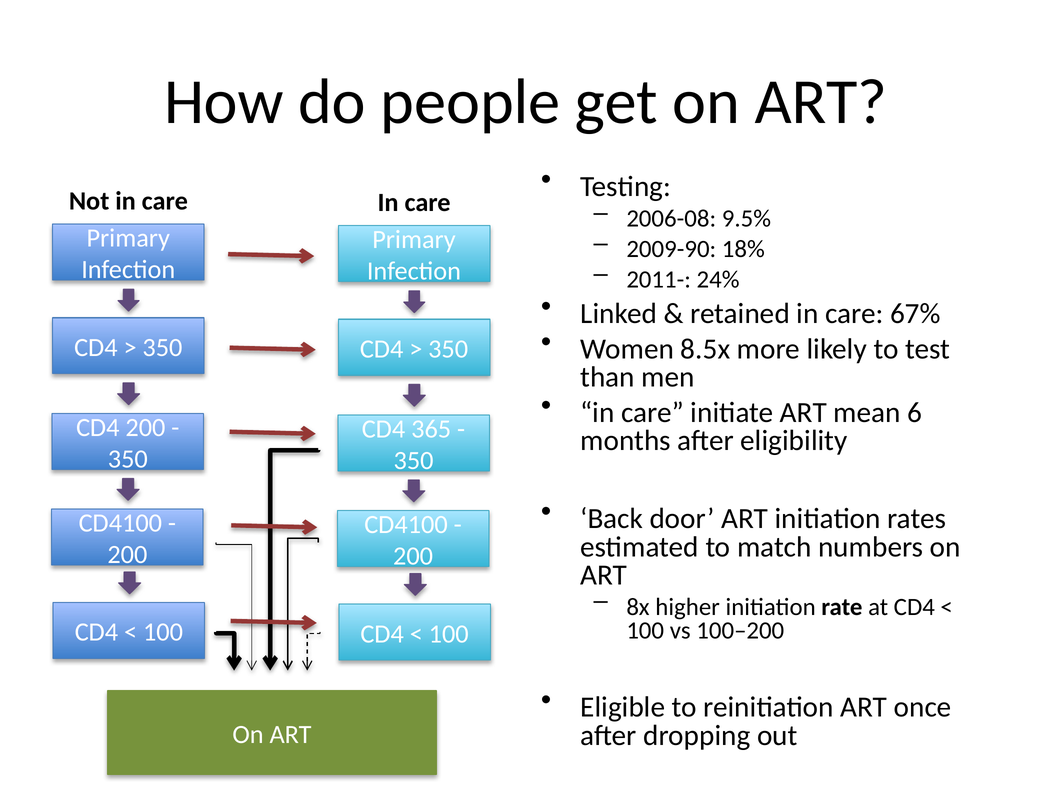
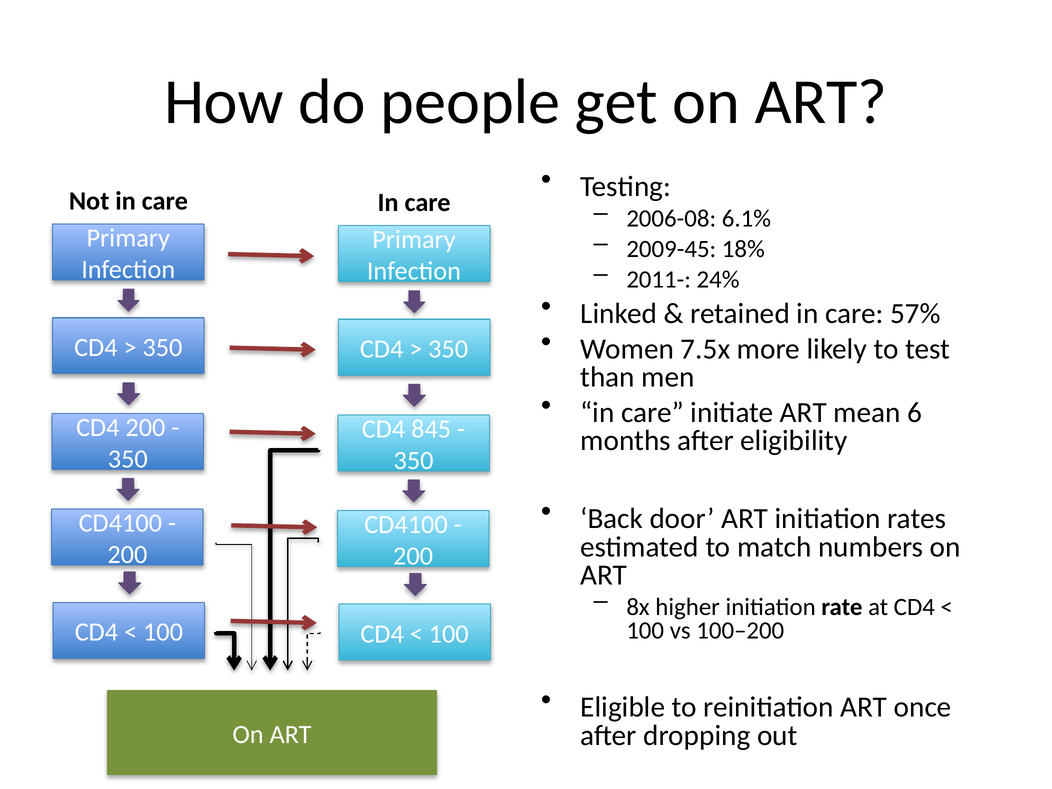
9.5%: 9.5% -> 6.1% (746, 219)
2009-90: 2009-90 -> 2009-45 (671, 249)
67%: 67% -> 57% (915, 314)
8.5x: 8.5x -> 7.5x (705, 349)
365: 365 -> 845 (431, 429)
